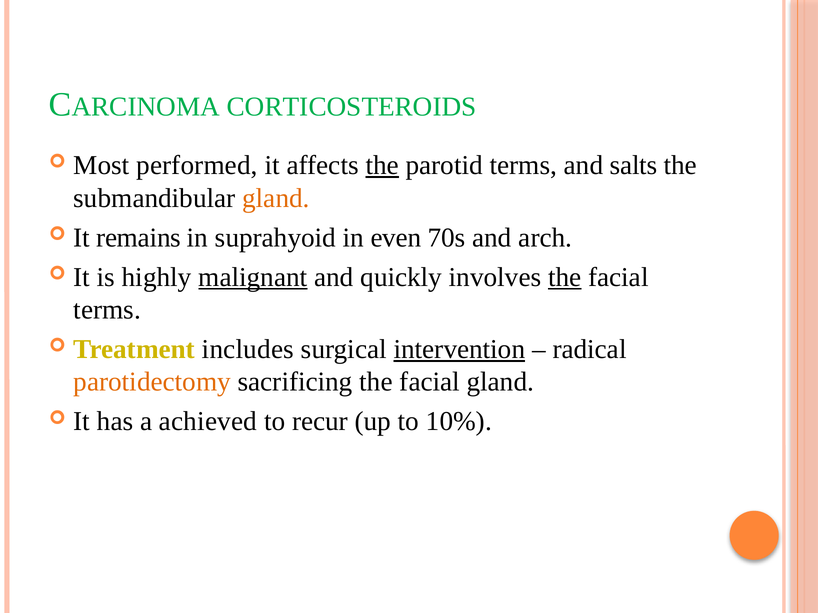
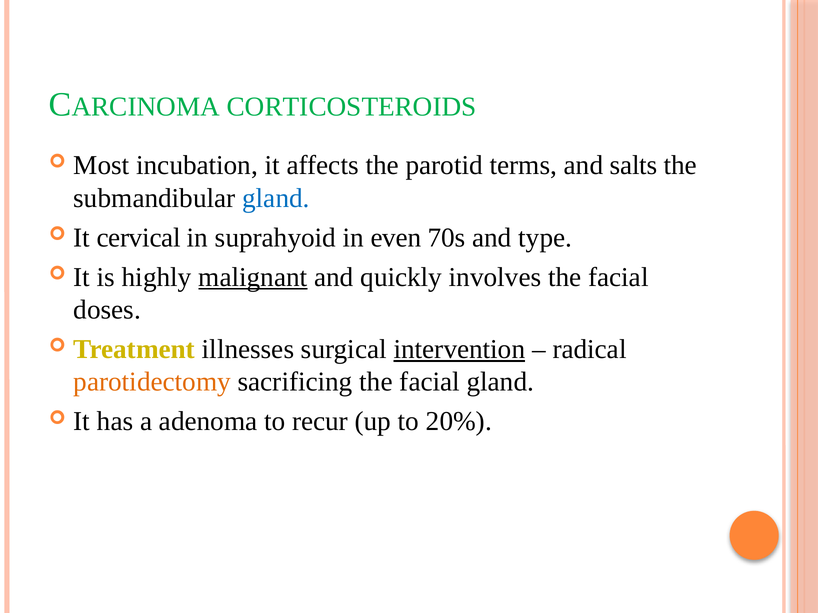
performed: performed -> incubation (197, 165)
the underline: present -> none (382, 165)
gland colour: orange -> blue (276, 198)
remains: remains -> cervical (139, 238)
arch: arch -> type (545, 238)
the underline: present -> none (565, 277)
terms: terms -> doses (107, 310)
includes: includes -> illnesses (248, 350)
achieved: achieved -> adenoma (208, 422)
10%: 10% -> 20% (459, 422)
